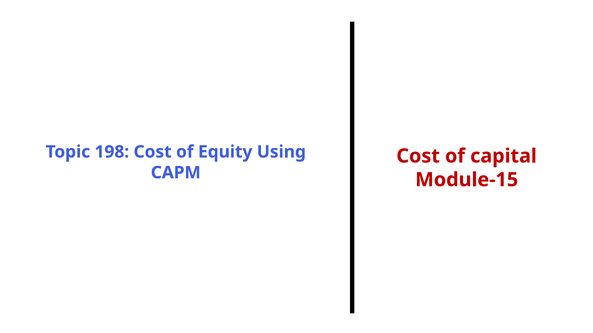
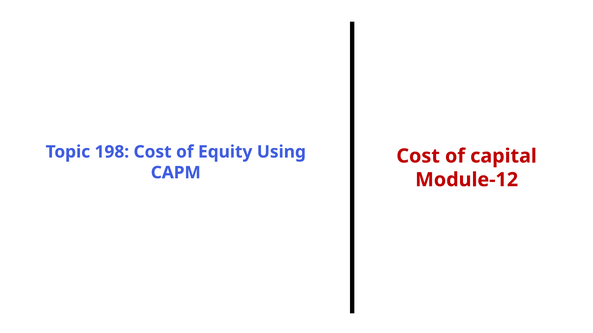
Module-15: Module-15 -> Module-12 (467, 180)
